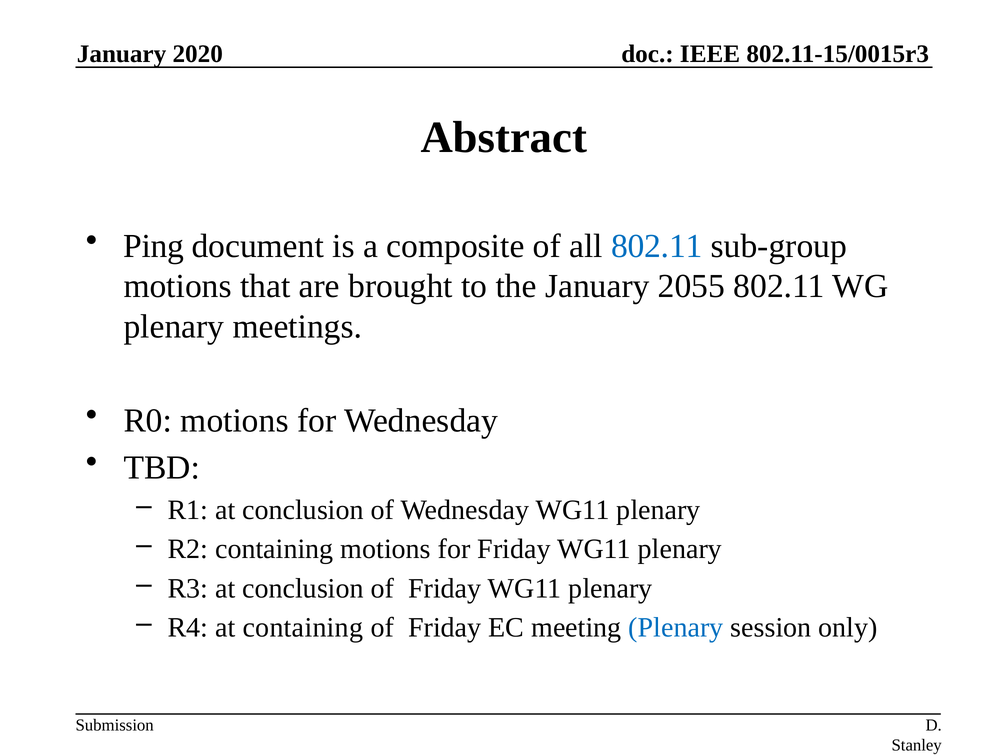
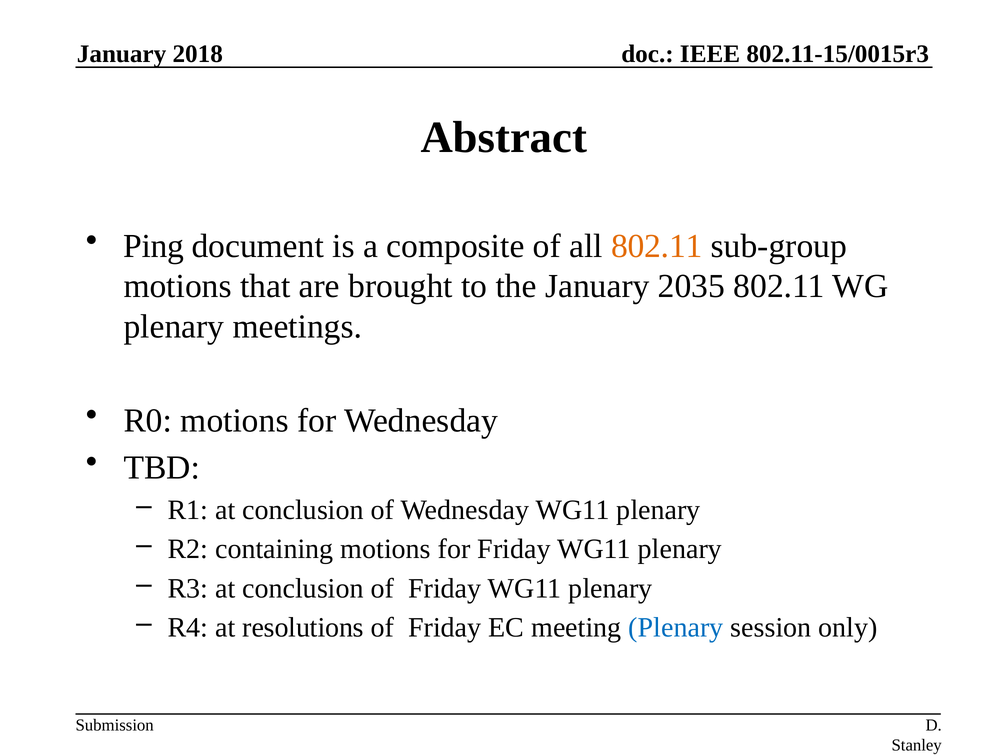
2020: 2020 -> 2018 (198, 54)
802.11 colour: blue -> orange (657, 246)
2055: 2055 -> 2035 (691, 286)
at containing: containing -> resolutions (303, 628)
